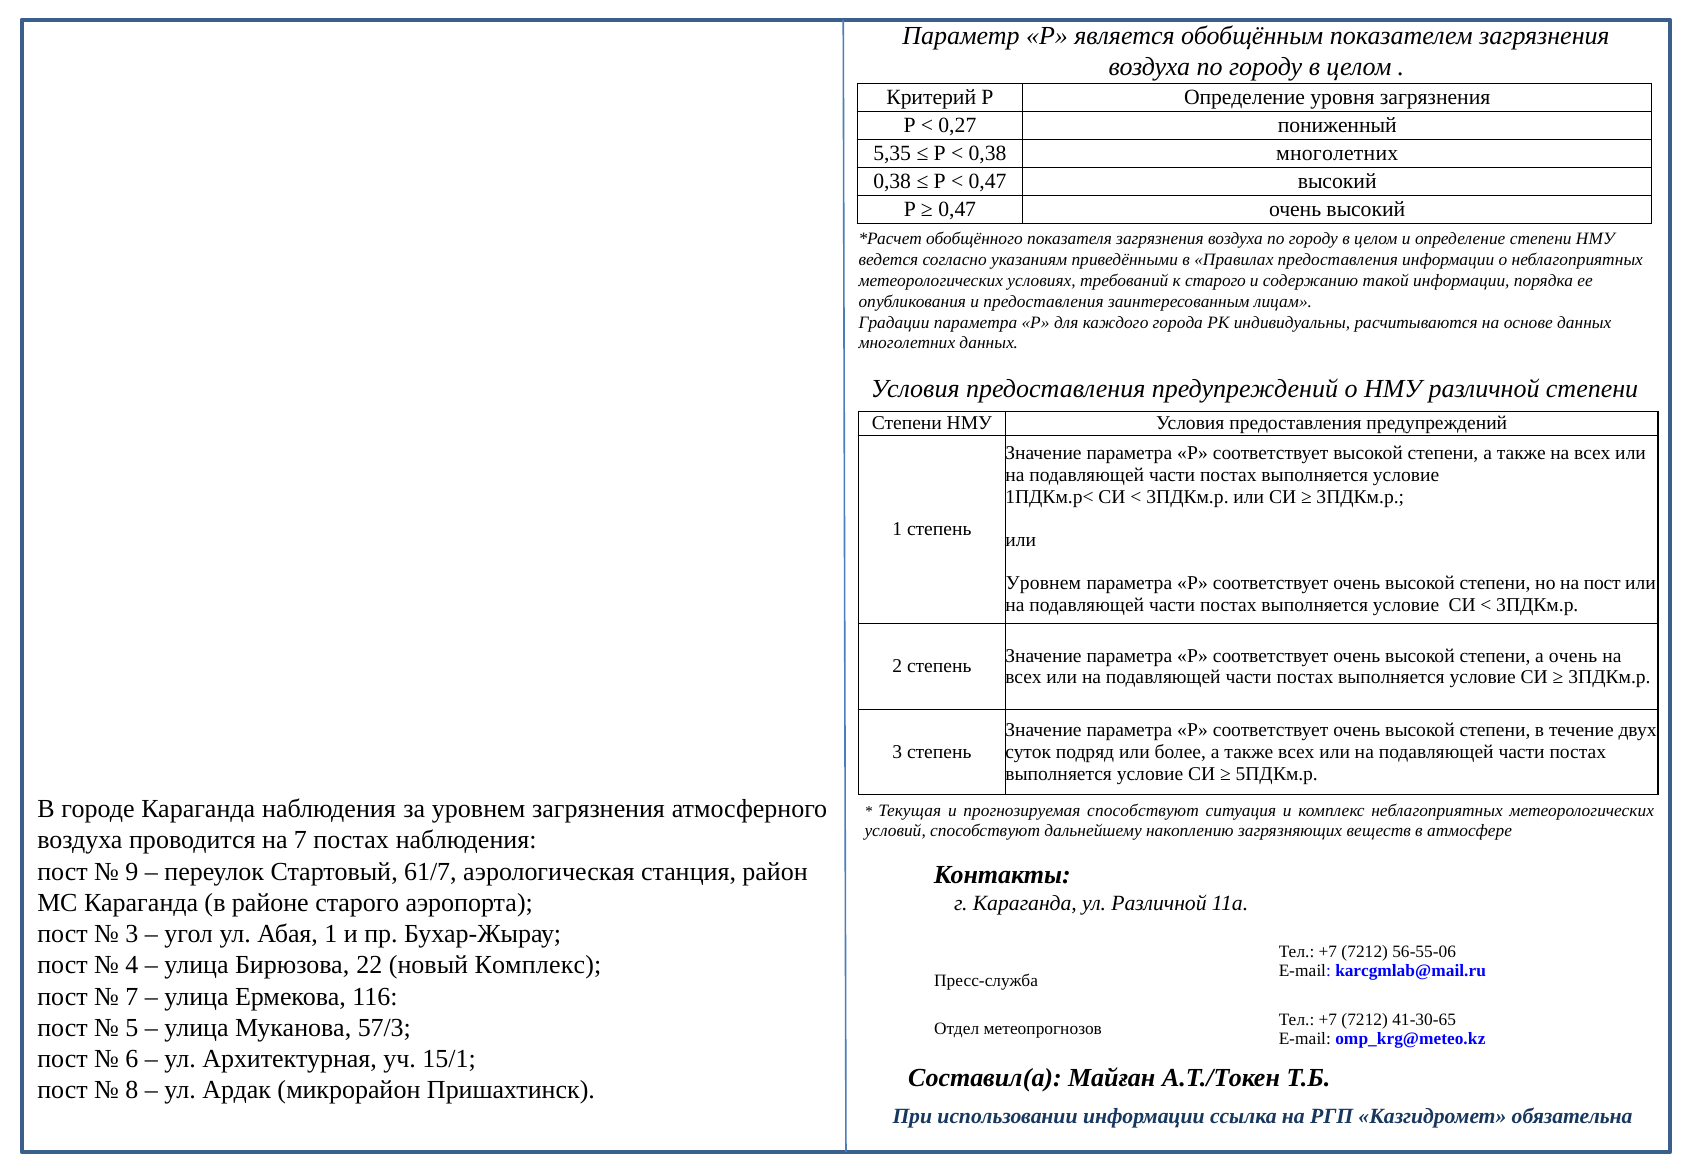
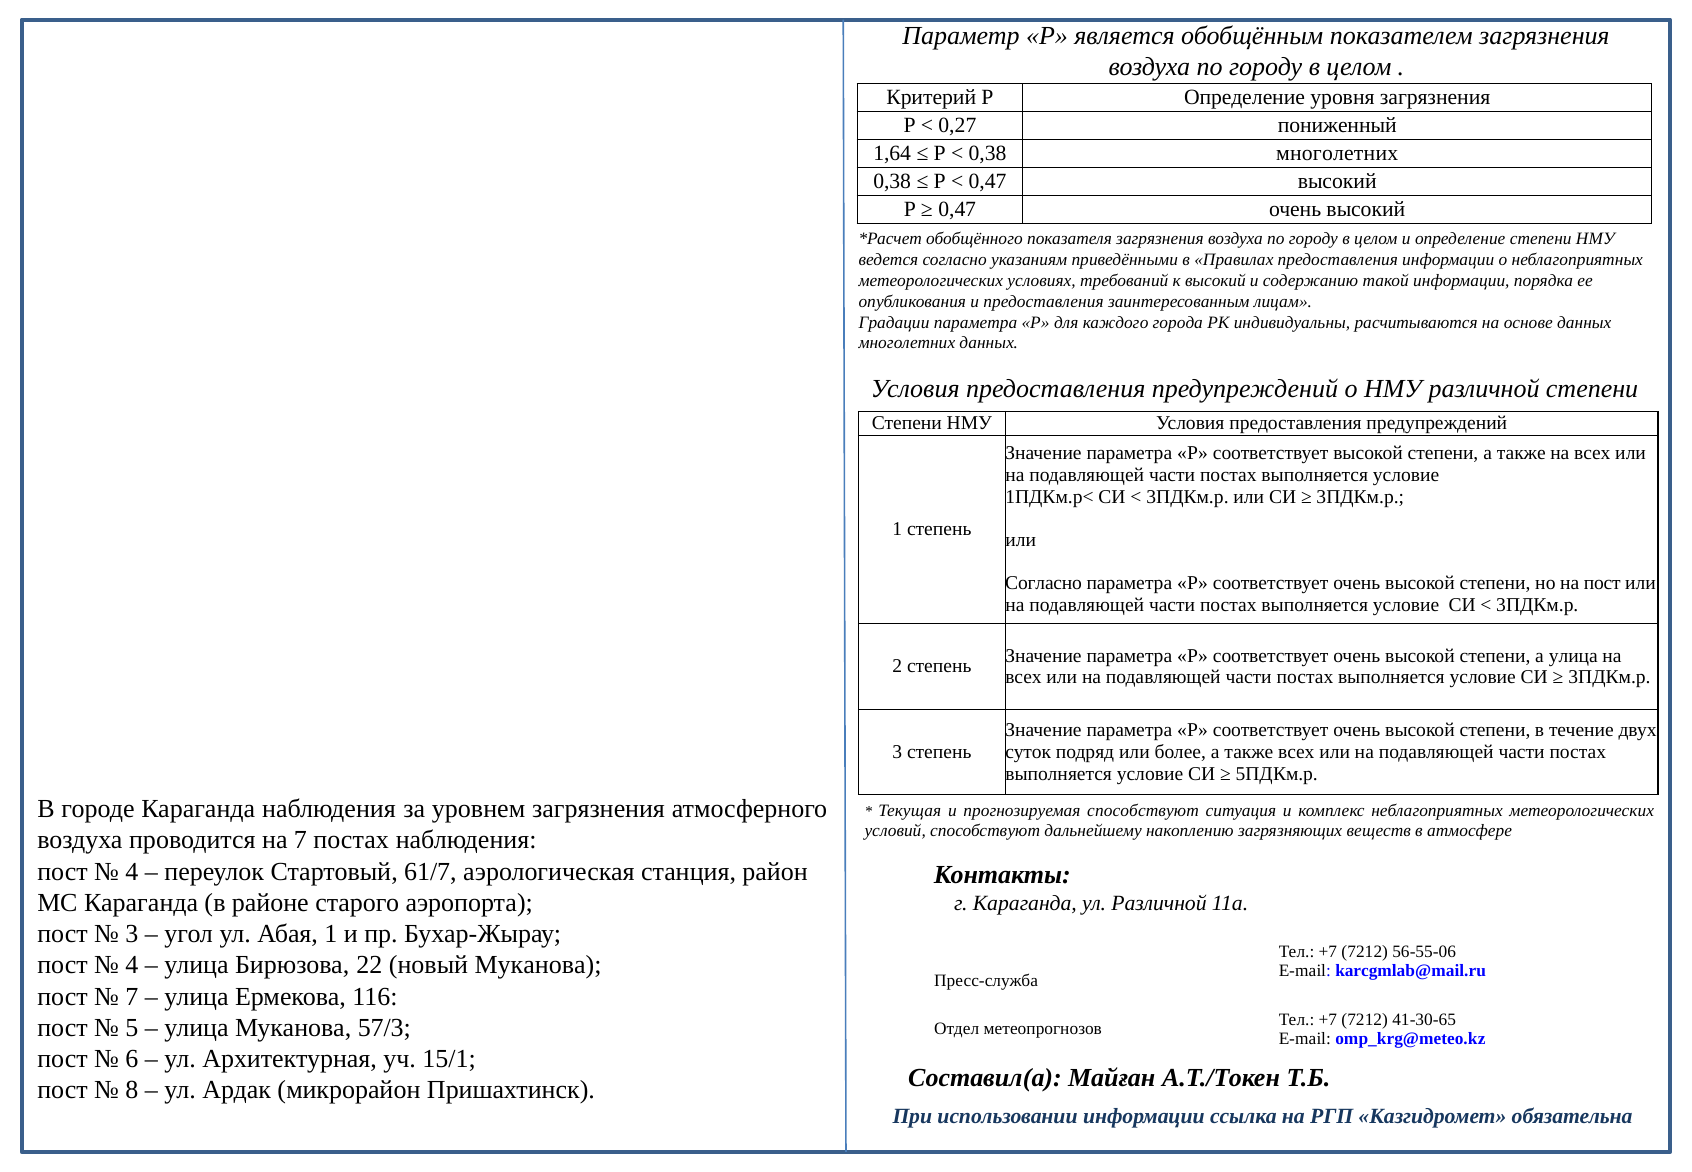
5,35: 5,35 -> 1,64 (892, 153)
к старого: старого -> высокий (1215, 281)
Уровнем: Уровнем -> Согласно (1044, 583)
а очень: очень -> улица (1573, 655)
9: 9 -> 4 (132, 871)
новый Комплекс: Комплекс -> Муканова (538, 965)
